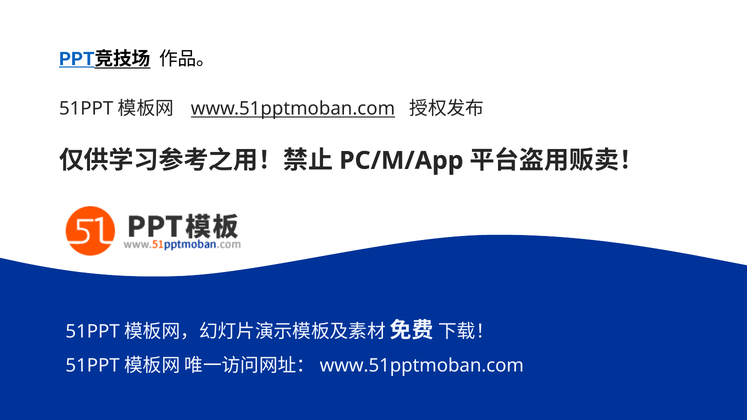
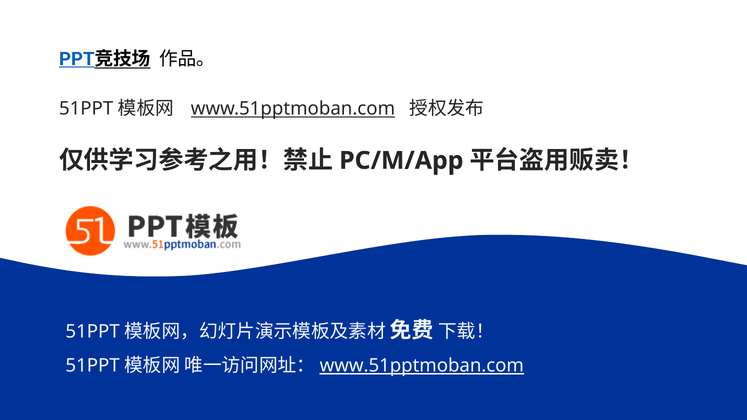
www.51pptmoban.com underline: none -> present (422, 366)
